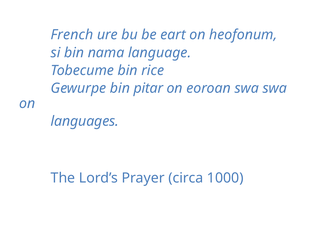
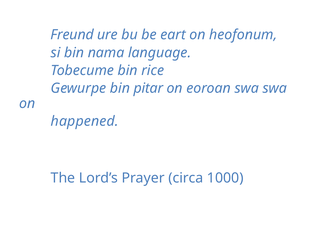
French: French -> Freund (72, 35)
languages: languages -> happened (85, 121)
